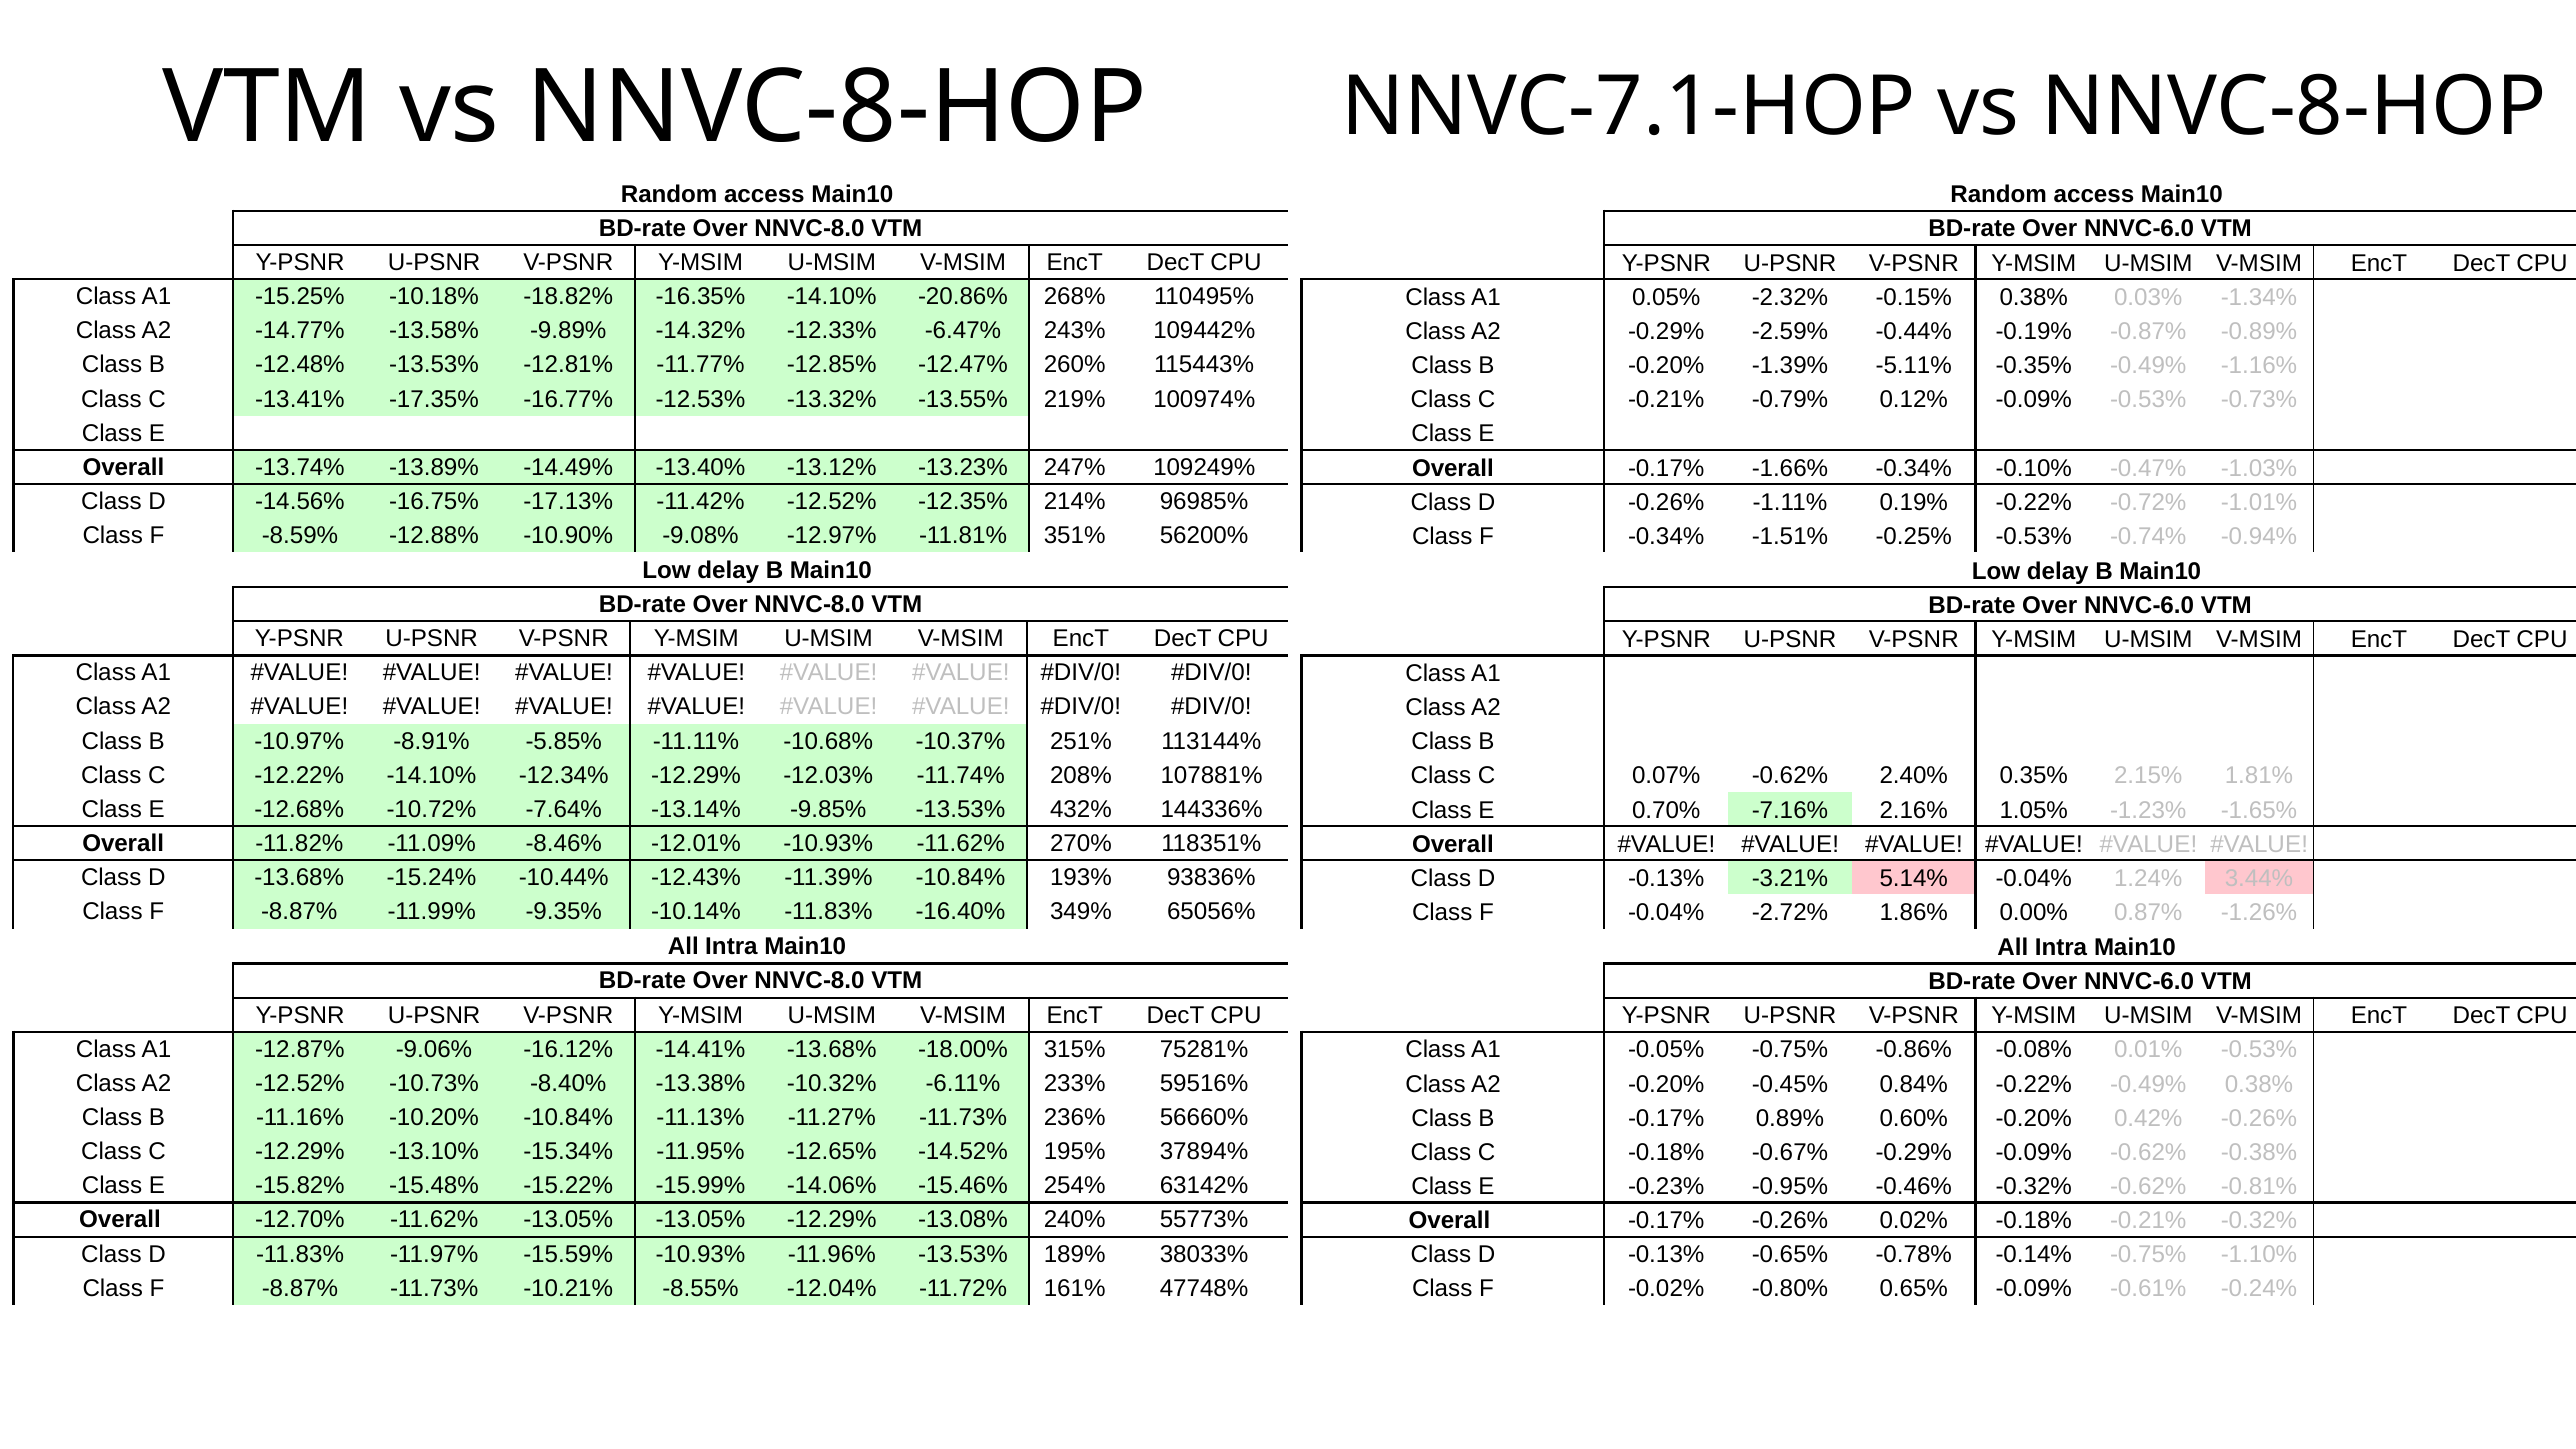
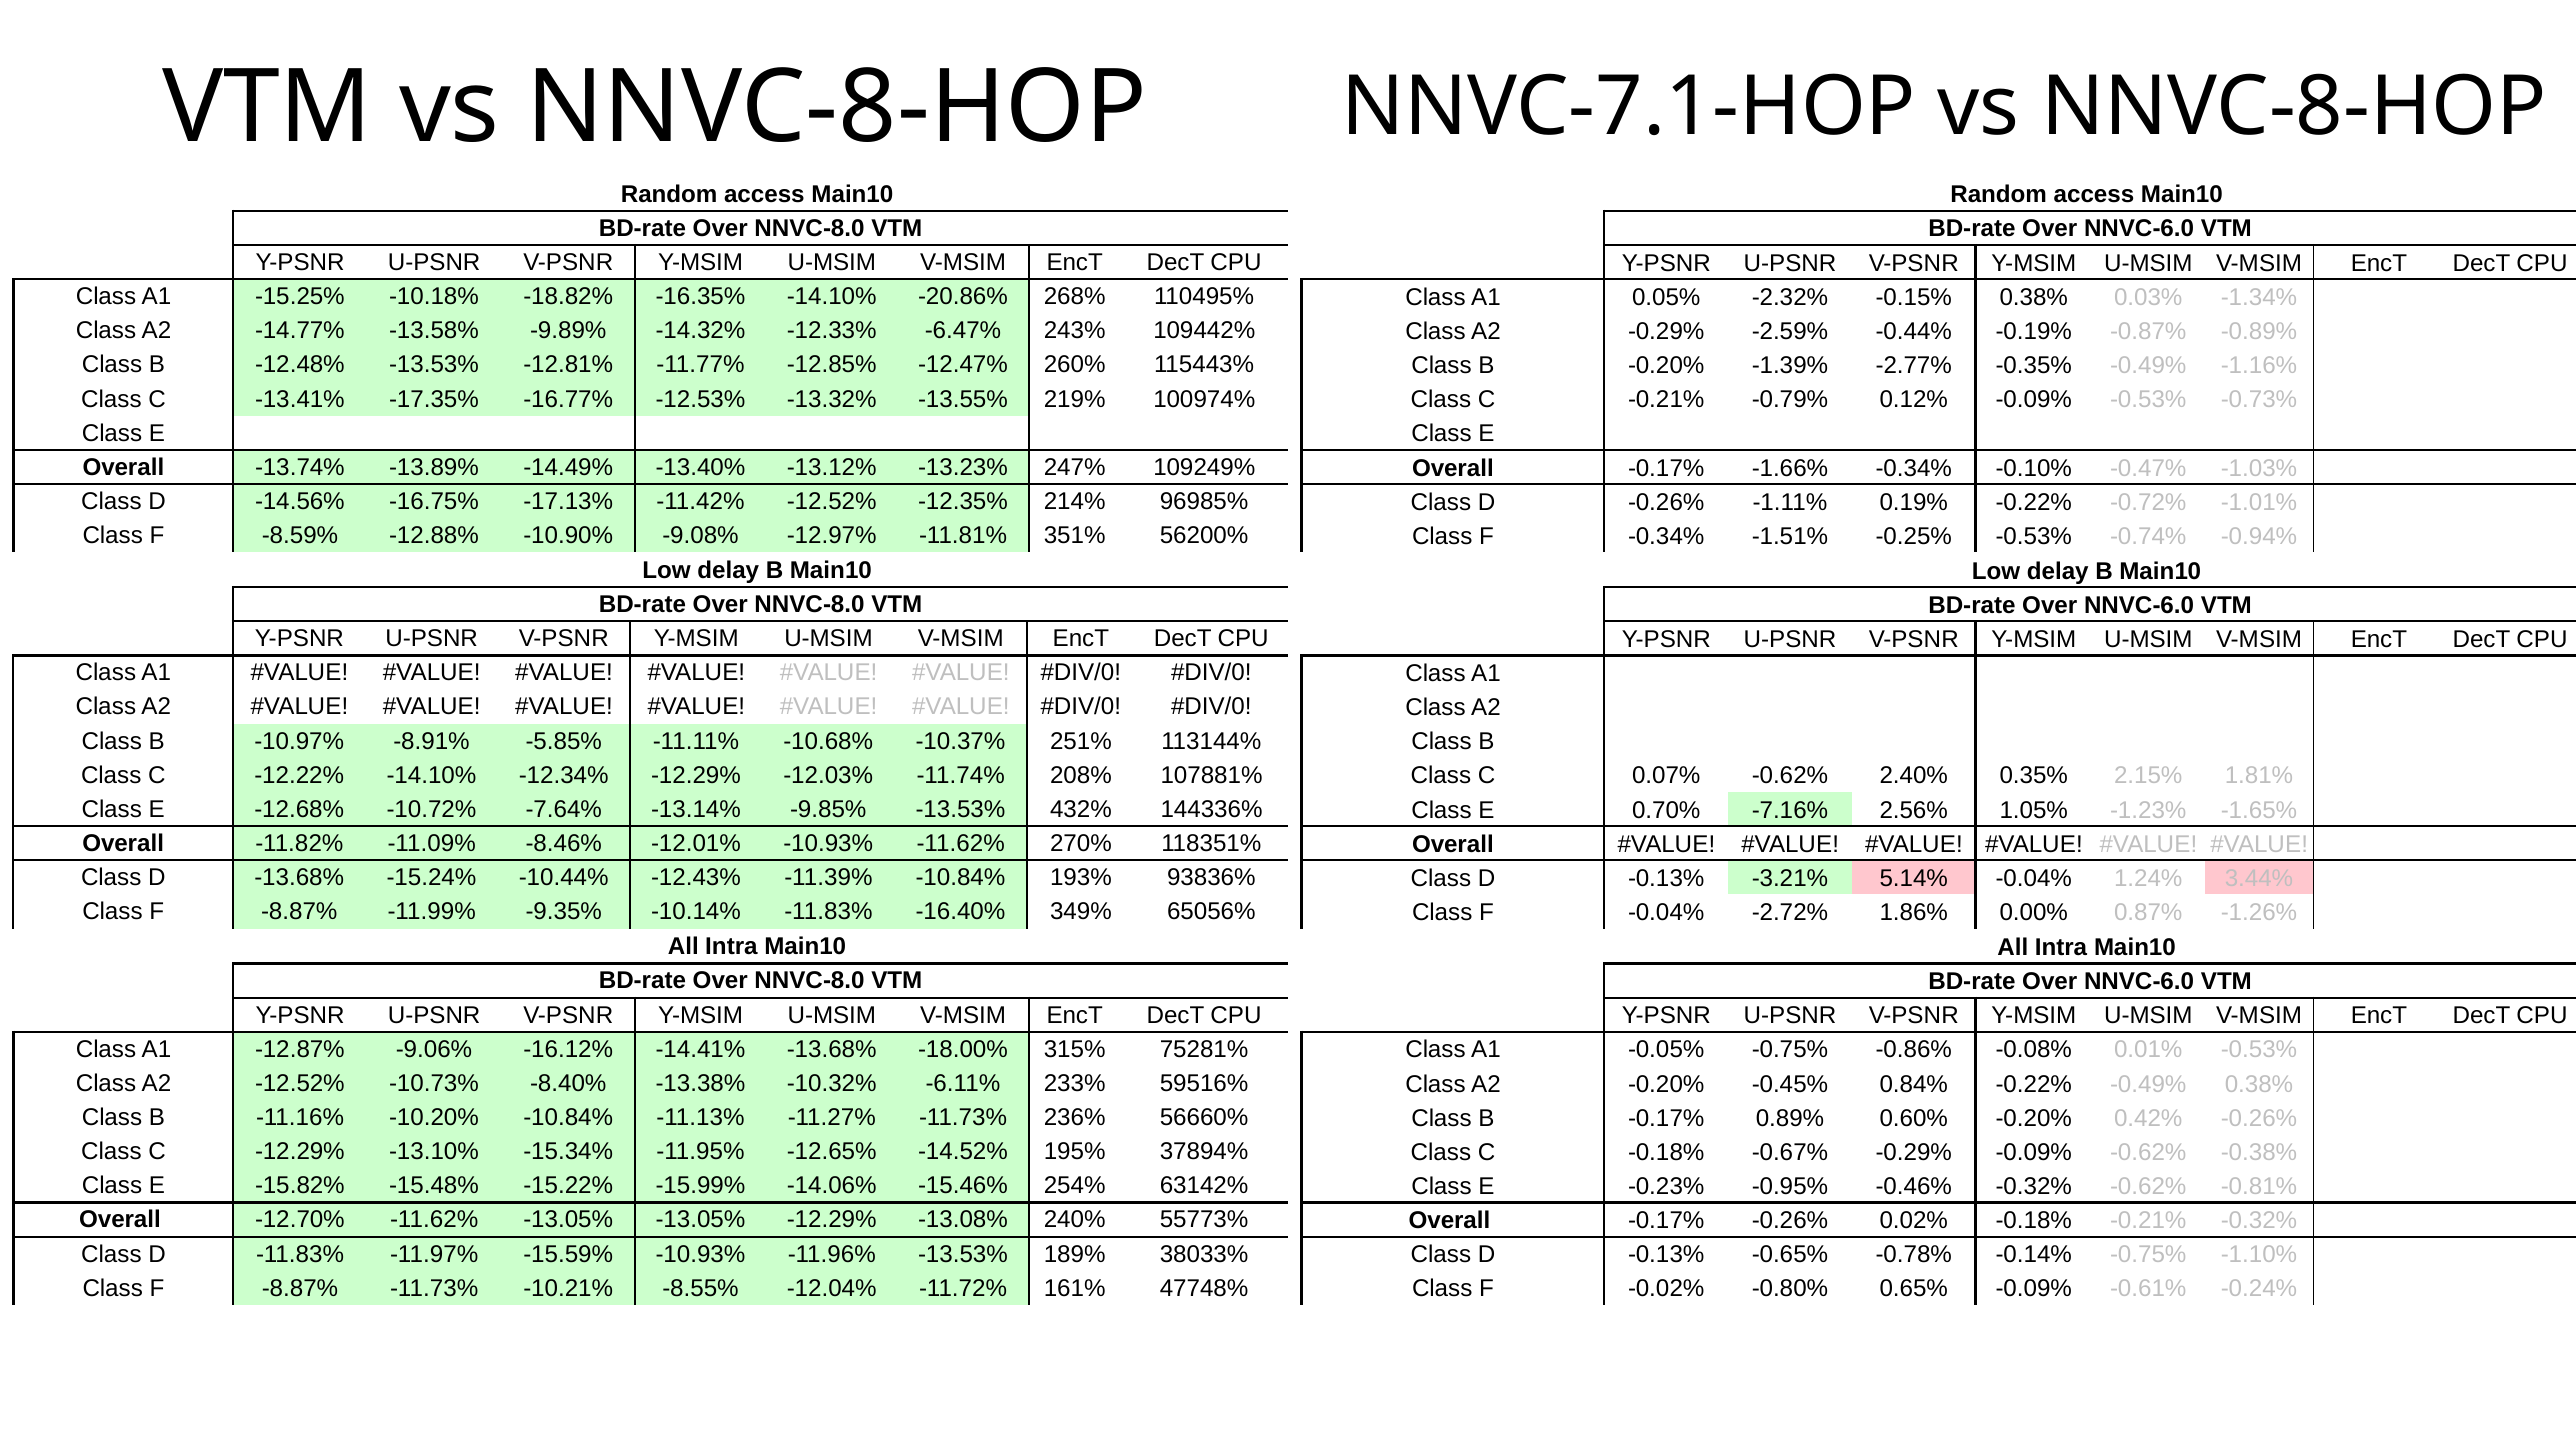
-5.11%: -5.11% -> -2.77% (1914, 366)
2.16%: 2.16% -> 2.56% (1914, 810)
